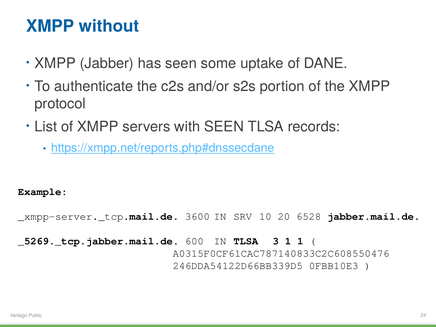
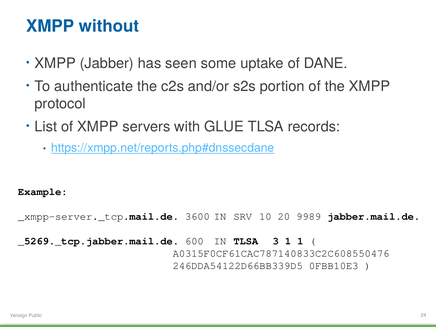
with SEEN: SEEN -> GLUE (224, 127)
6528: 6528 -> 9989 (309, 216)
